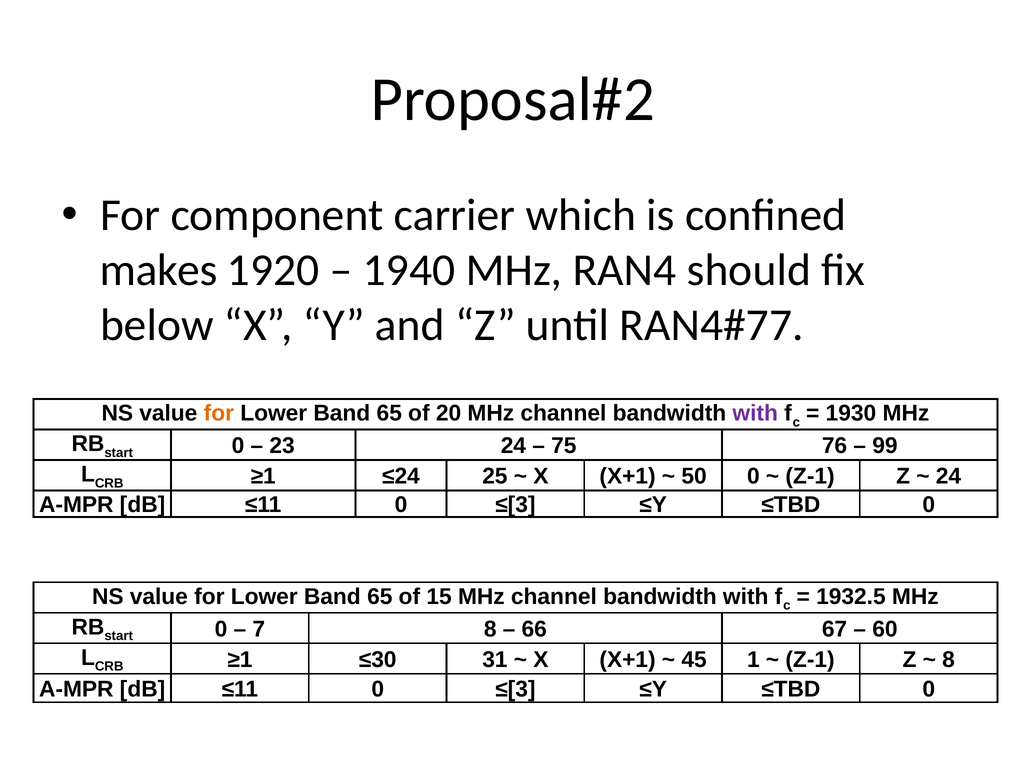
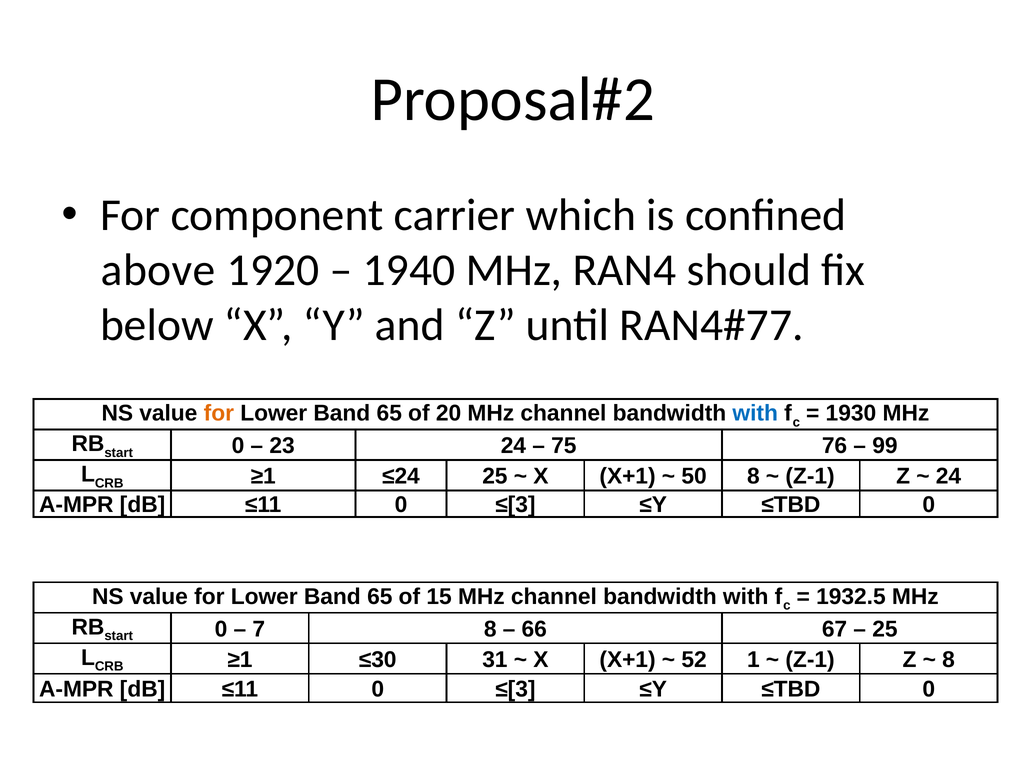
makes: makes -> above (158, 270)
with colour: purple -> blue (755, 413)
50 0: 0 -> 8 (753, 476)
60: 60 -> 25 (885, 629)
45: 45 -> 52 (694, 659)
